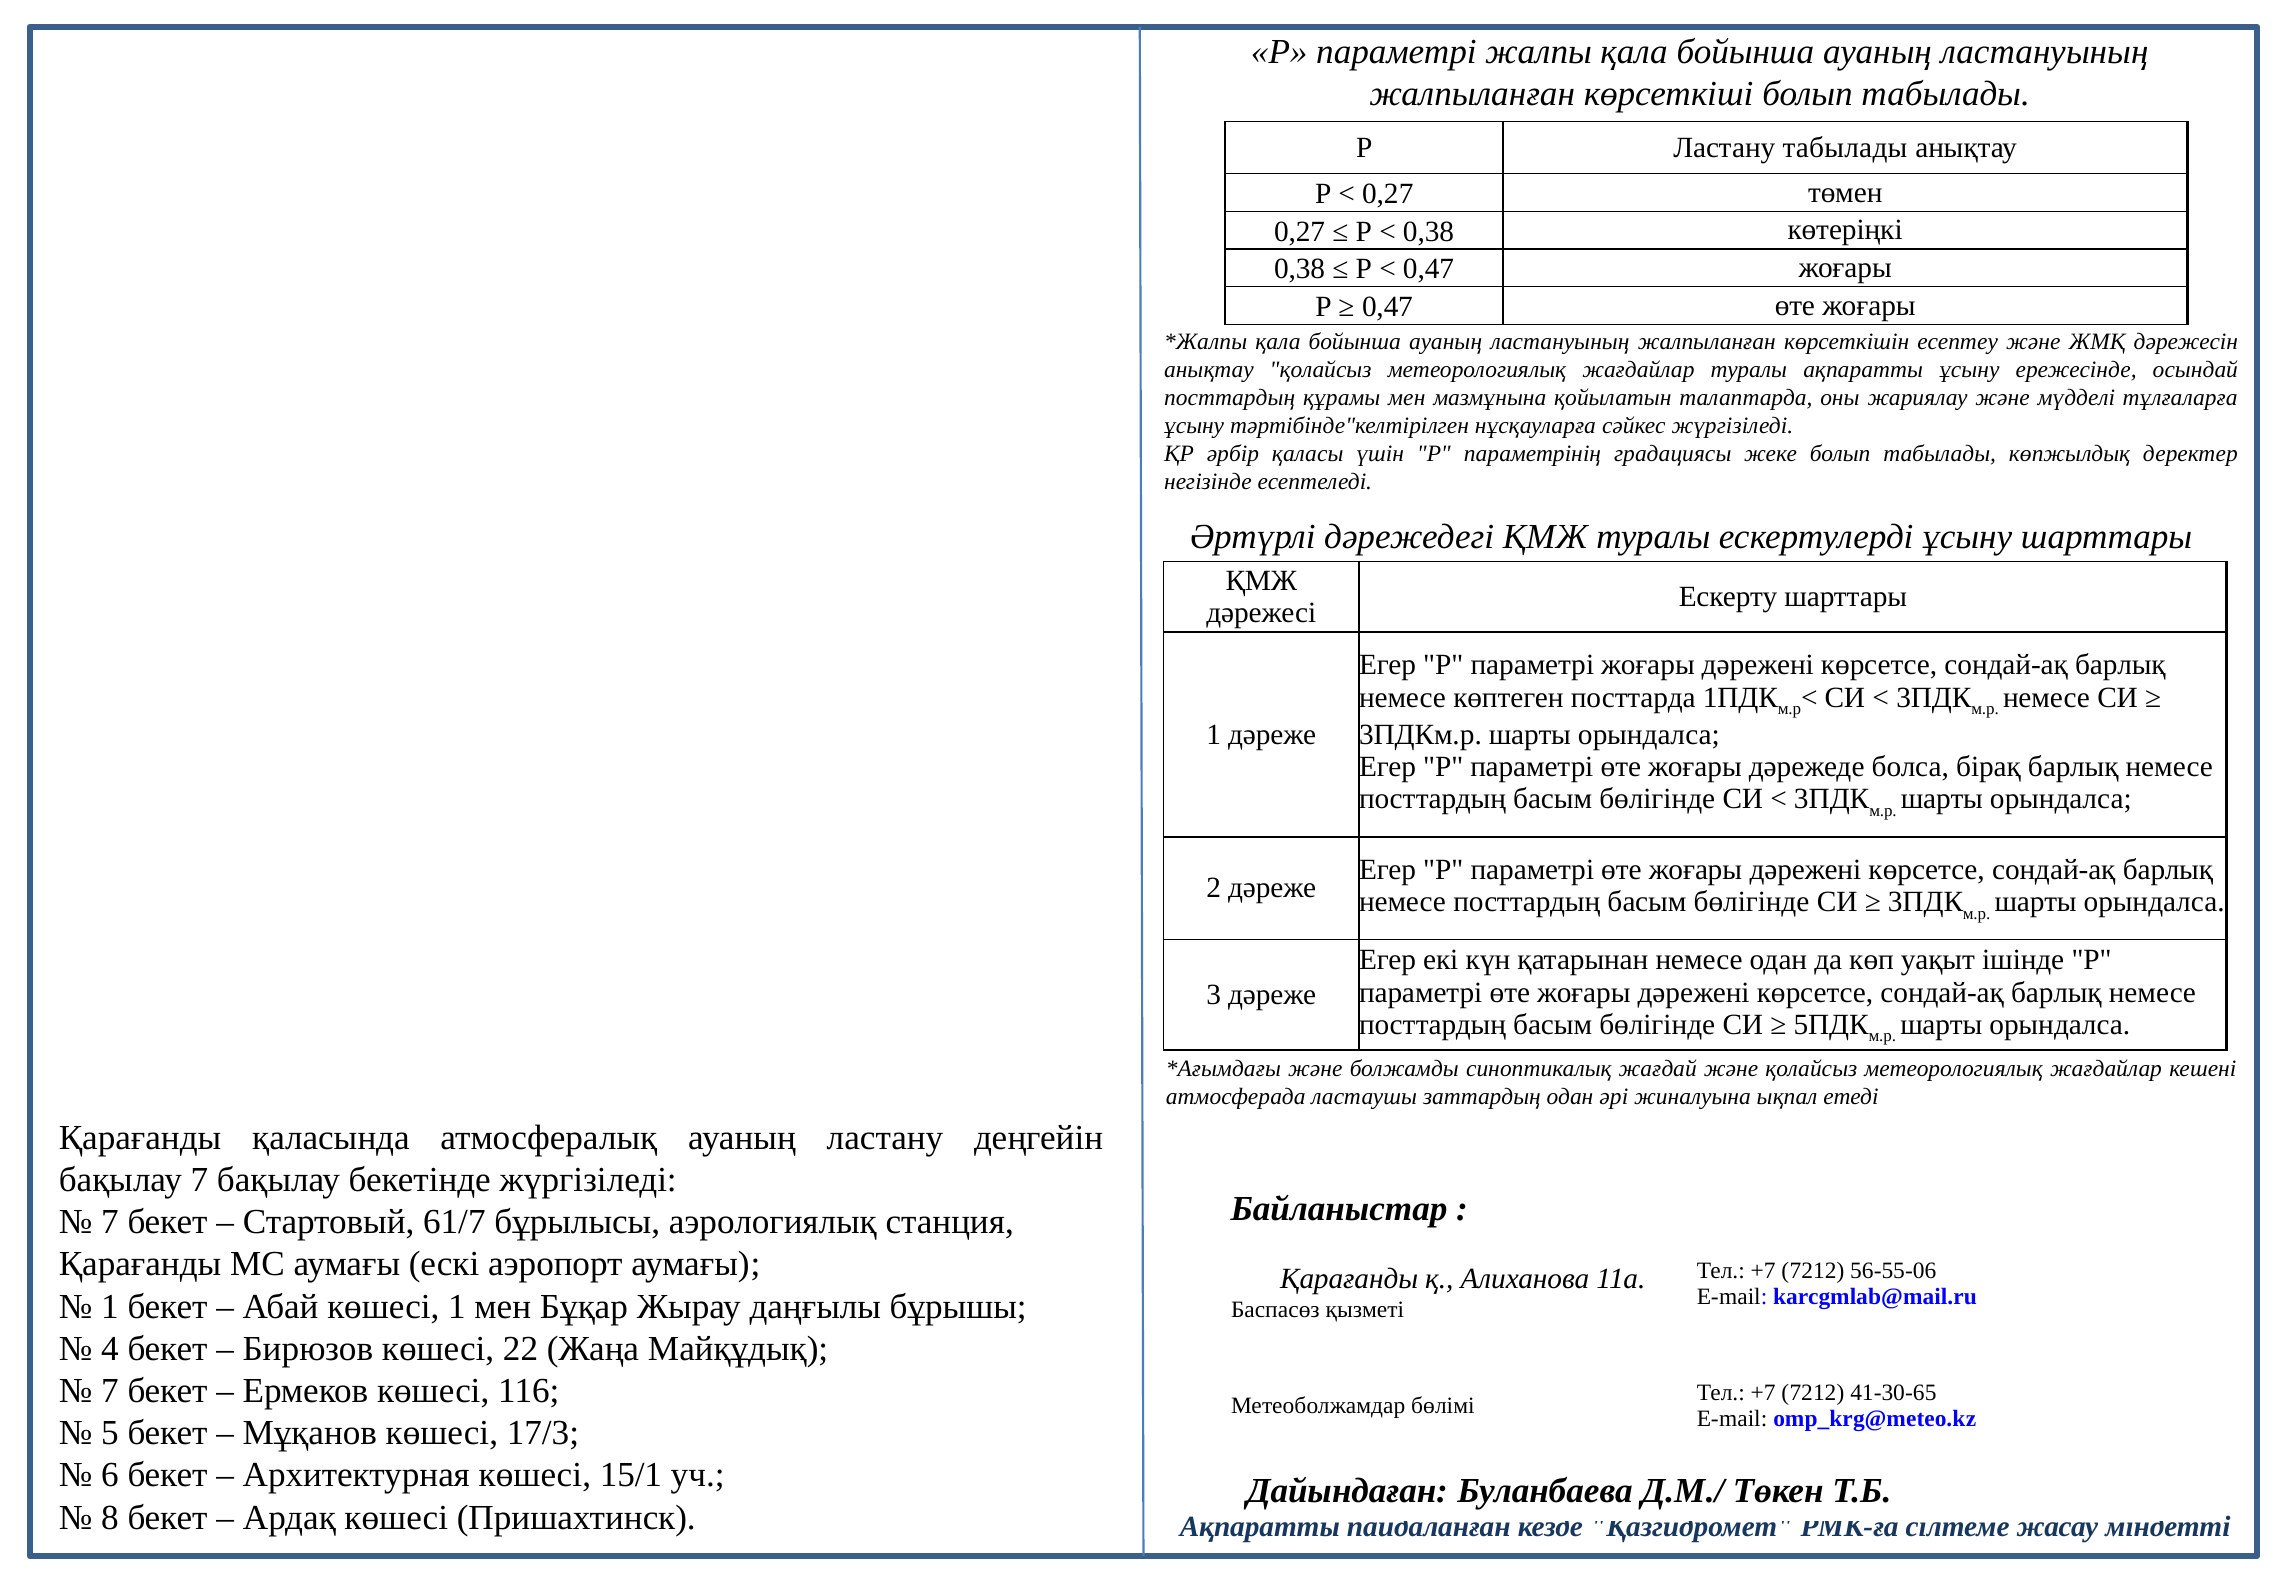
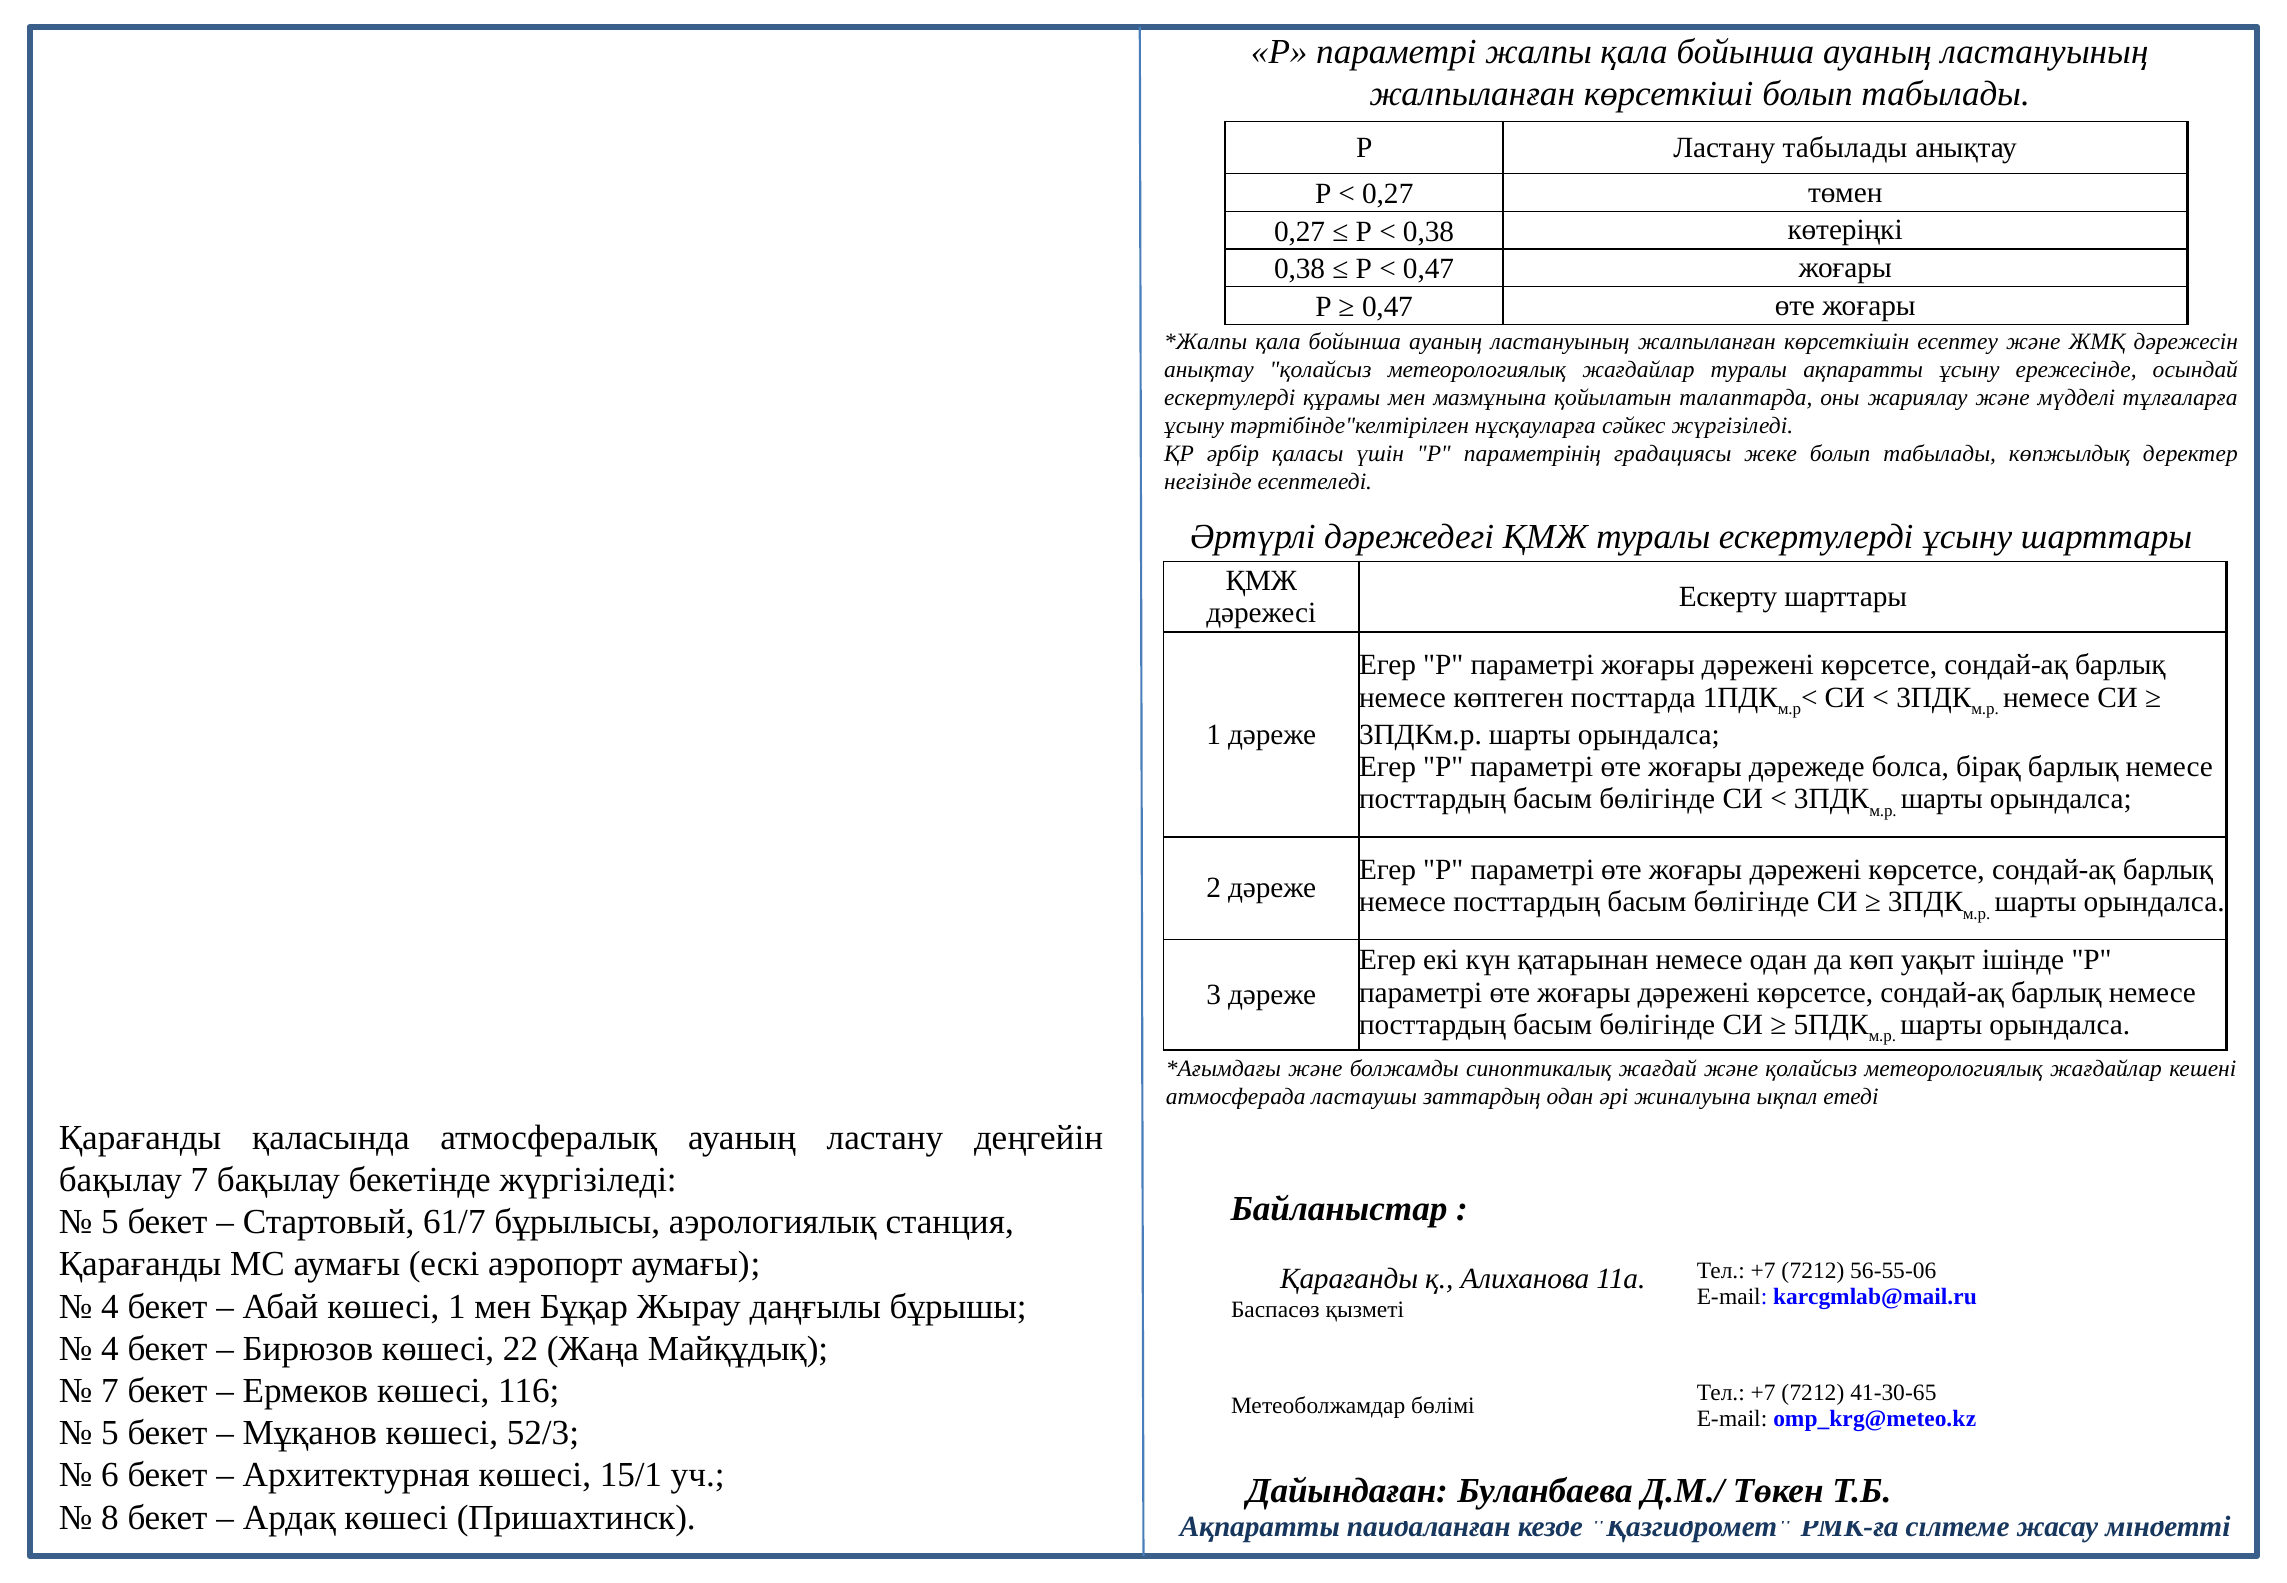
посттардың: посттардың -> ескертулерді (1230, 398)
7: 7 -> 5 (110, 1222)
1: 1 -> 4 (110, 1307)
17/3: 17/3 -> 52/3 (543, 1433)
